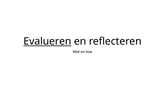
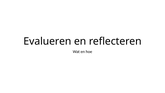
Evalueren underline: present -> none (47, 41)
